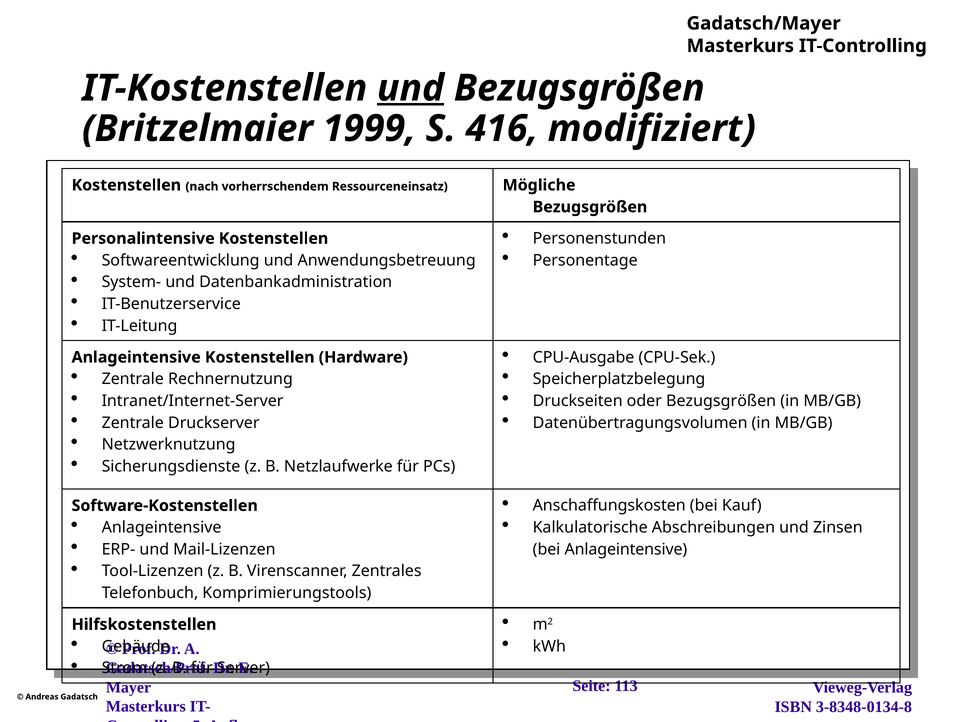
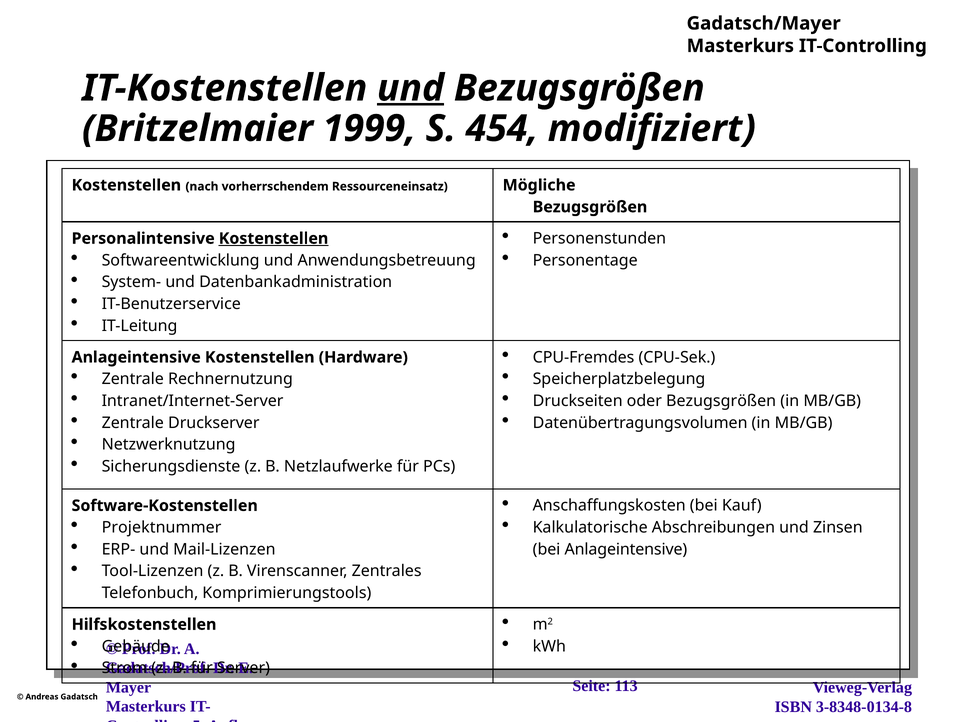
416: 416 -> 454 (502, 129)
Kostenstellen underline: none -> present (274, 238)
CPU-Ausgabe: CPU-Ausgabe -> CPU-Fremdes (584, 357)
Anlageintensive: Anlageintensive -> Projektnummer (162, 527)
